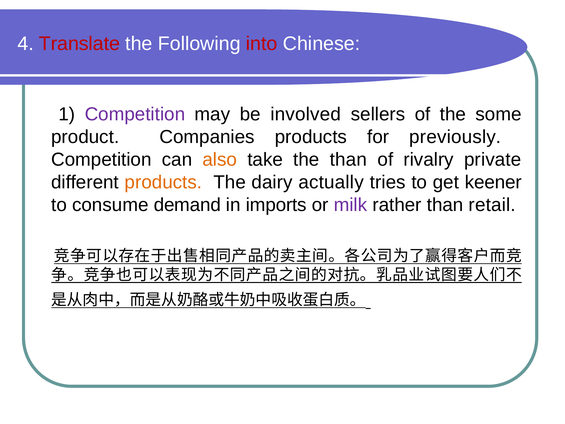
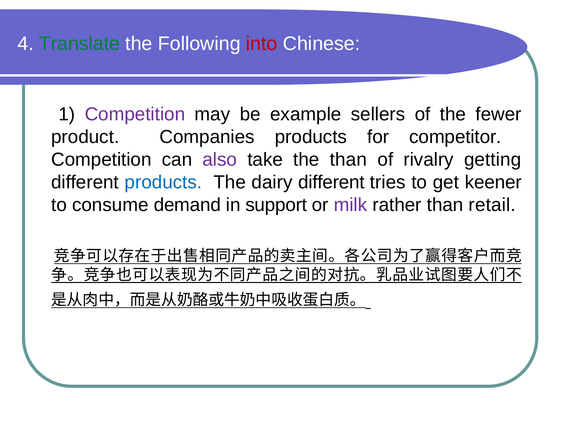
Translate colour: red -> green (79, 44)
involved: involved -> example (306, 114)
some: some -> fewer (499, 114)
previously: previously -> competitor (455, 137)
also colour: orange -> purple (220, 159)
private: private -> getting (493, 159)
products colour: orange -> blue (163, 182)
dairy actually: actually -> different (331, 182)
imports: imports -> support (276, 205)
